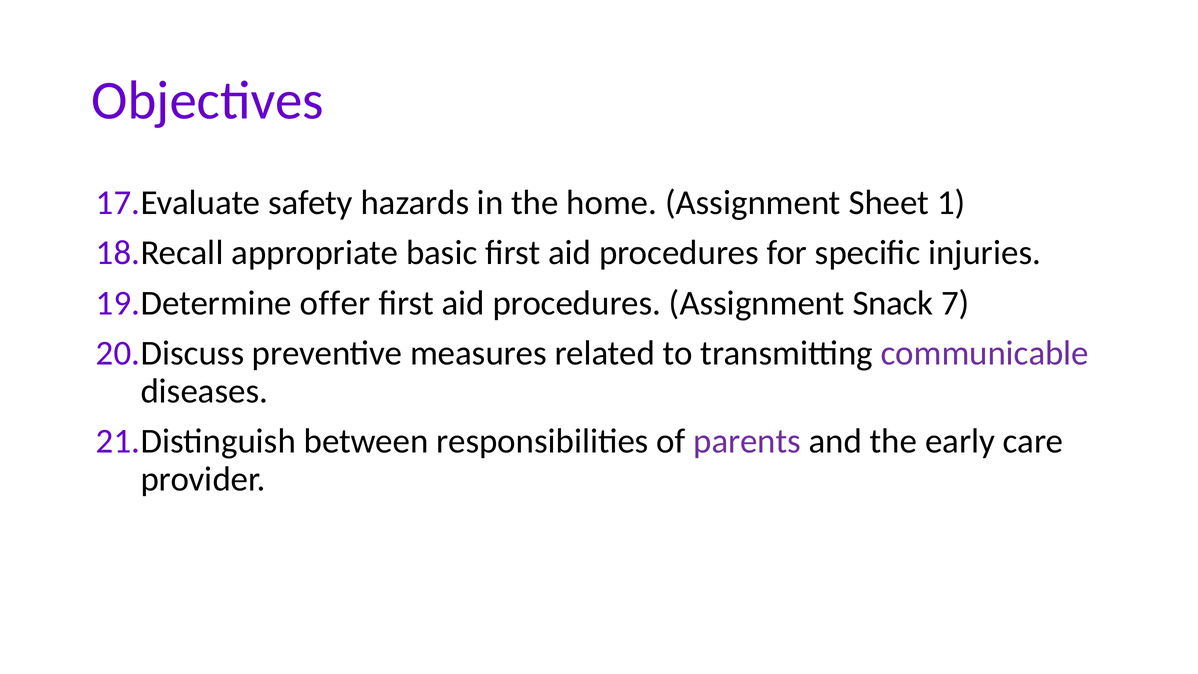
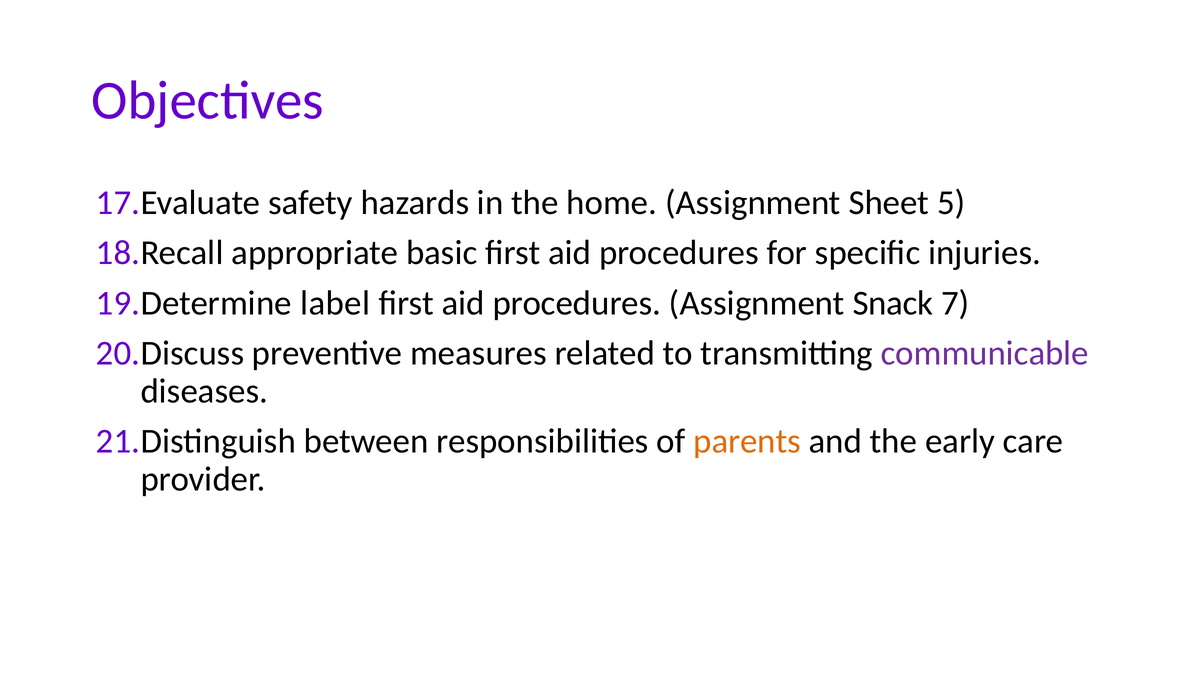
1: 1 -> 5 (951, 203)
offer: offer -> label (335, 303)
parents colour: purple -> orange (747, 441)
